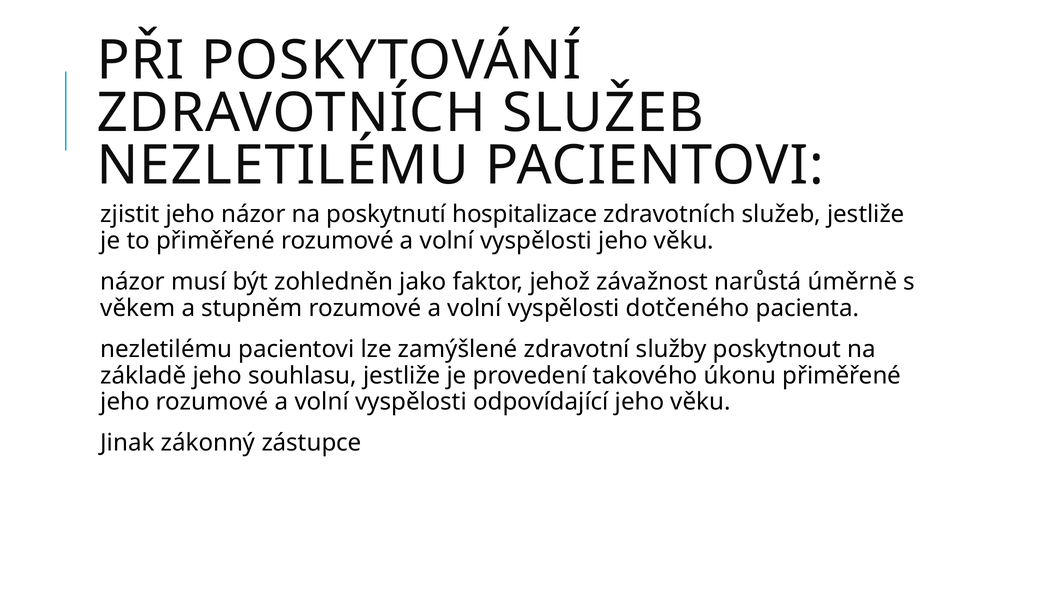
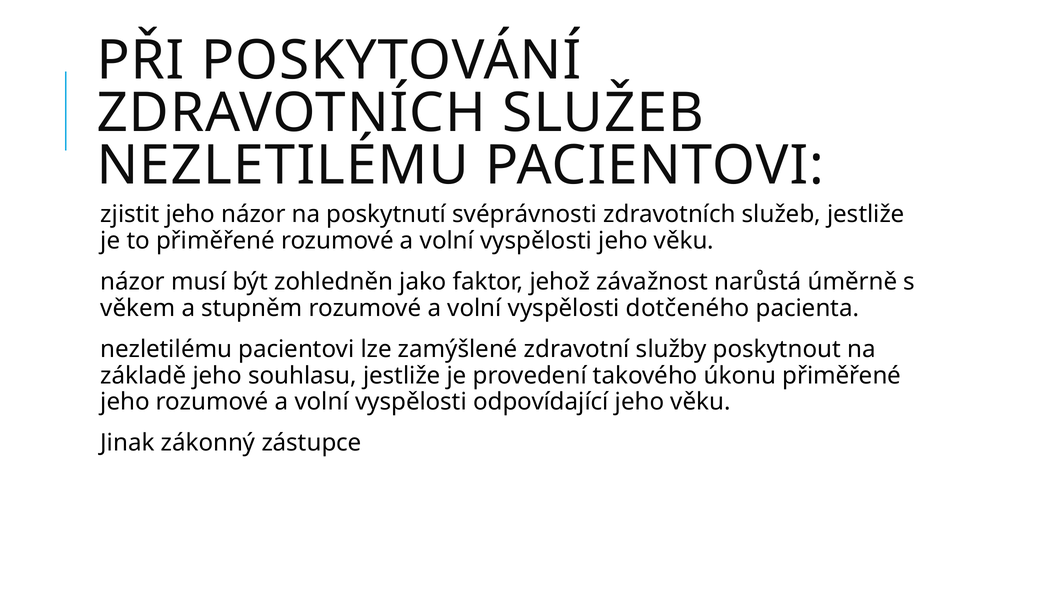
hospitalizace: hospitalizace -> svéprávnosti (525, 215)
